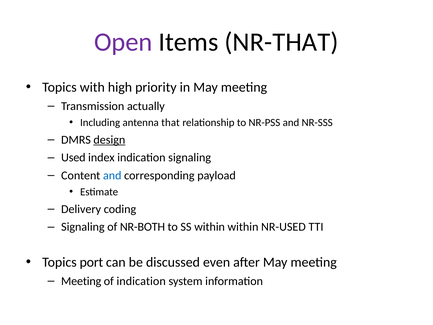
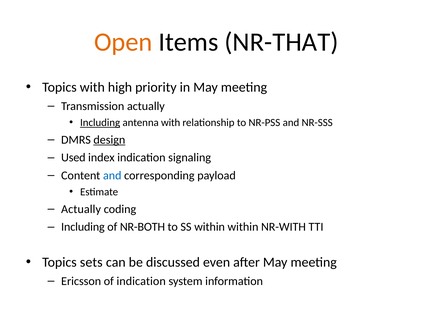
Open colour: purple -> orange (123, 42)
Including underline: none -> present (100, 122)
antenna that: that -> with (171, 122)
Delivery: Delivery -> Actually (81, 209)
Signaling: Signaling -> Including (83, 227)
NR-USED: NR-USED -> NR-WITH (283, 227)
port: port -> sets (91, 262)
Meeting: Meeting -> Ericsson (81, 281)
